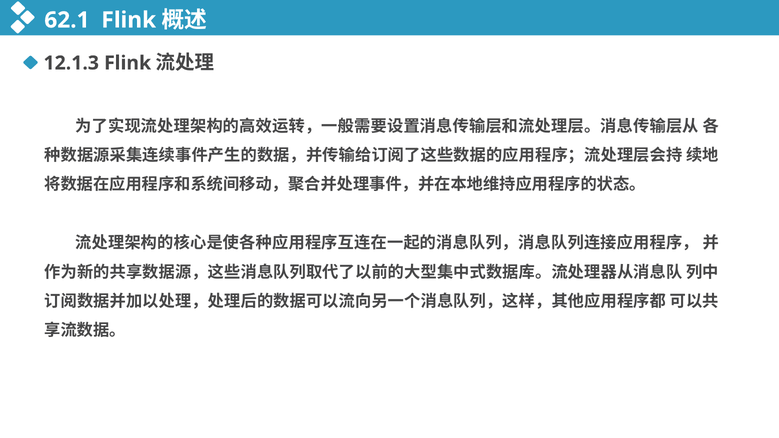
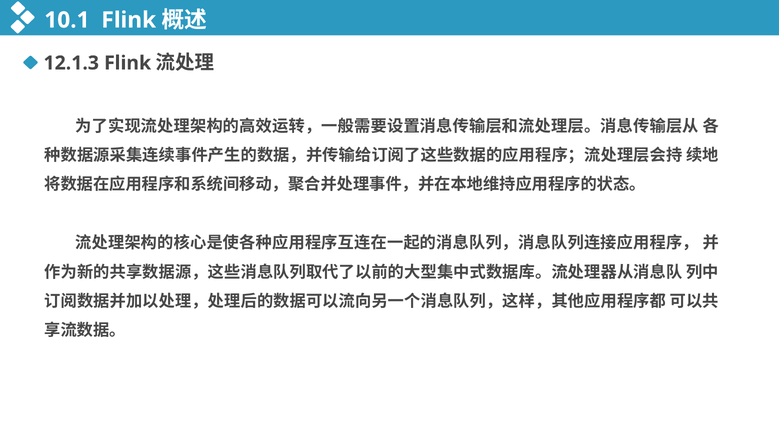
62.1: 62.1 -> 10.1 (67, 20)
